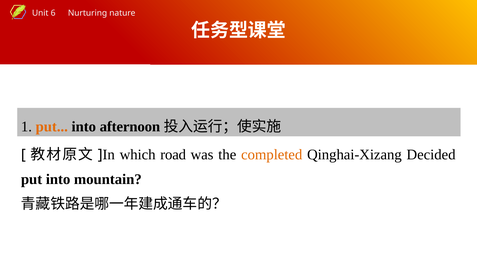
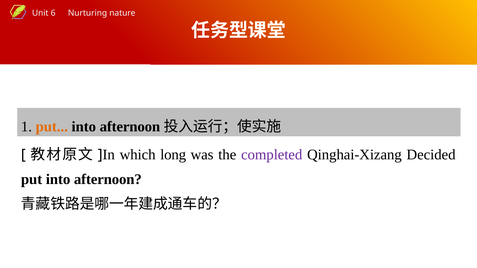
road: road -> long (173, 155)
completed colour: orange -> purple (272, 155)
mountain: mountain -> afternoon (108, 179)
